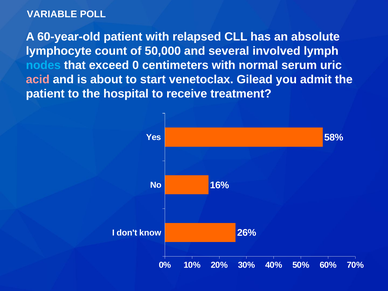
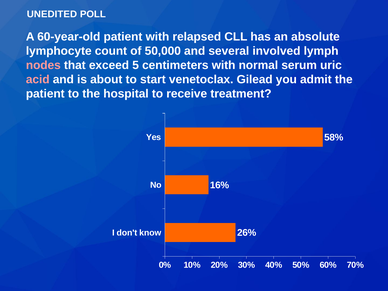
VARIABLE: VARIABLE -> UNEDITED (52, 14)
nodes colour: light blue -> pink (43, 65)
0: 0 -> 5 (136, 65)
